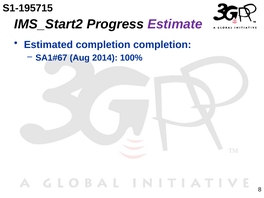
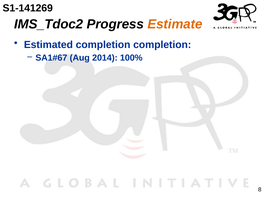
S1-195715: S1-195715 -> S1-141269 (28, 8)
IMS_Start2: IMS_Start2 -> IMS_Tdoc2 (49, 24)
Estimate colour: purple -> orange (175, 24)
